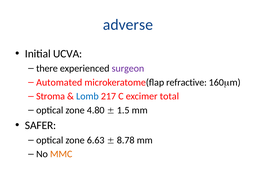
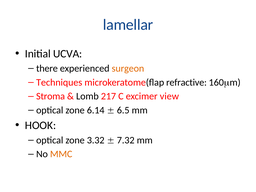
adverse: adverse -> lamellar (128, 25)
surgeon colour: purple -> orange (128, 68)
Automated: Automated -> Techniques (59, 82)
Lomb colour: blue -> black (87, 96)
total: total -> view (169, 96)
4.80: 4.80 -> 6.14 (96, 110)
1.5: 1.5 -> 6.5 (123, 110)
SAFER: SAFER -> HOOK (41, 125)
6.63: 6.63 -> 3.32 (96, 140)
8.78: 8.78 -> 7.32 (126, 140)
